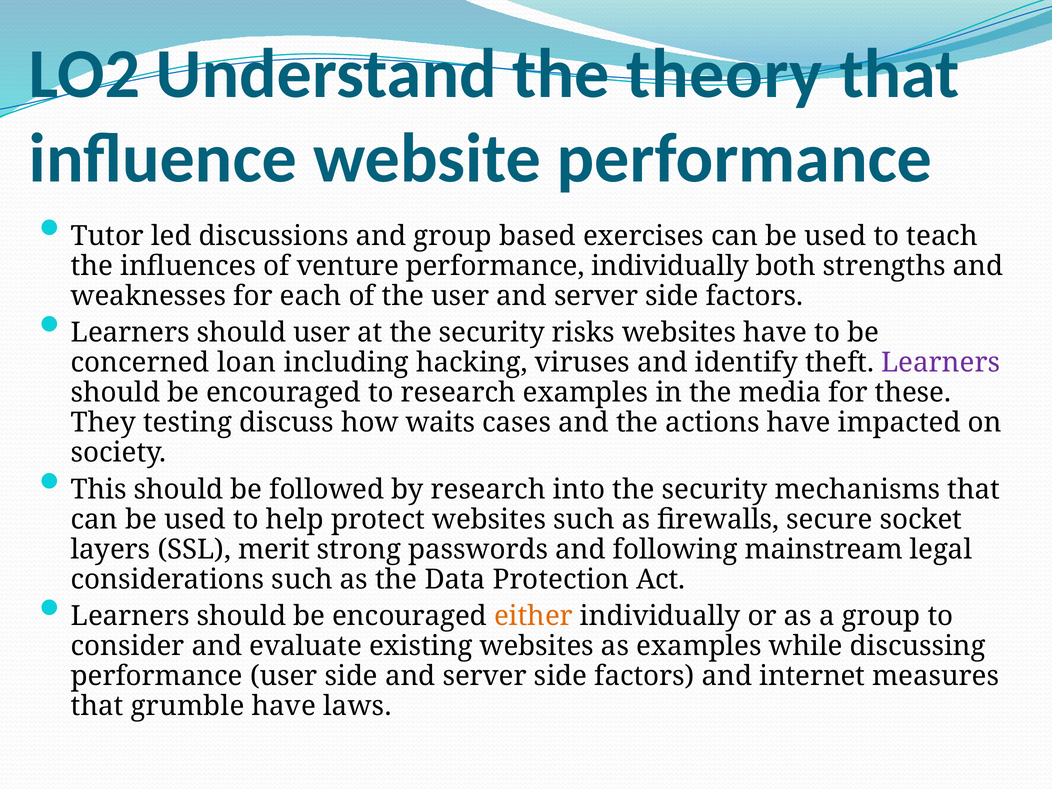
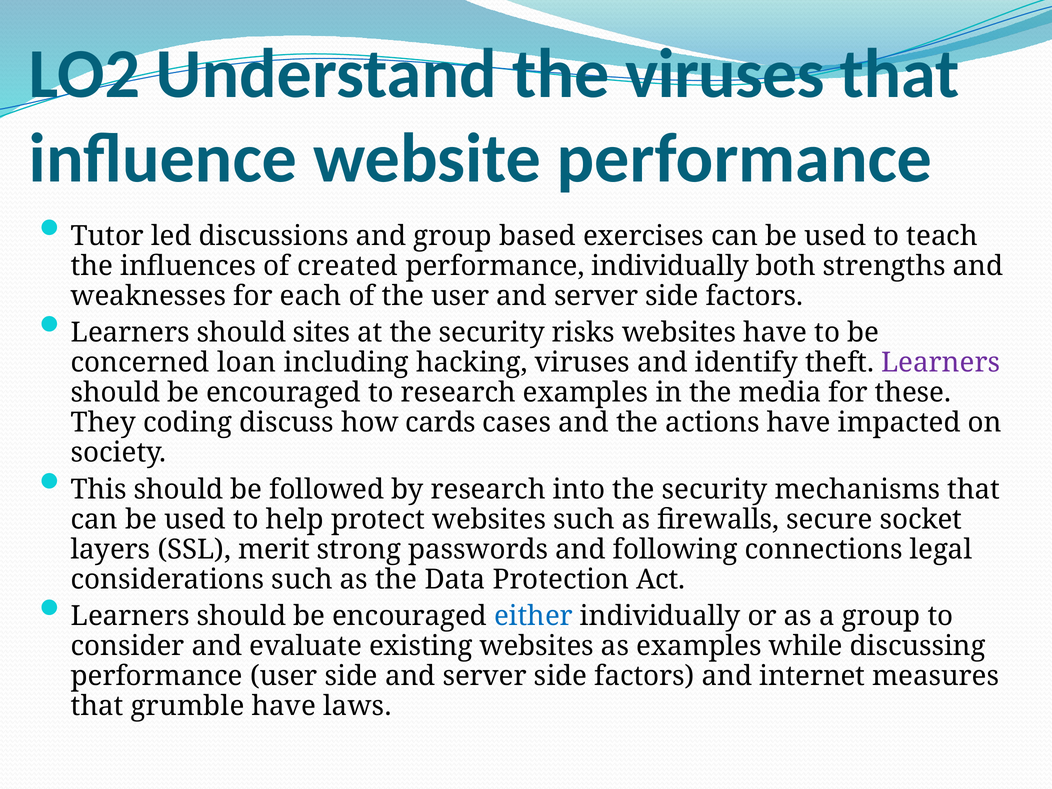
the theory: theory -> viruses (725, 74)
venture: venture -> created (347, 266)
should user: user -> sites (322, 333)
testing: testing -> coding (188, 423)
waits: waits -> cards (441, 423)
mainstream: mainstream -> connections (824, 549)
either colour: orange -> blue (533, 616)
